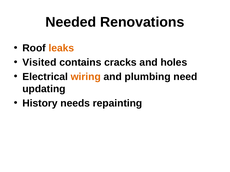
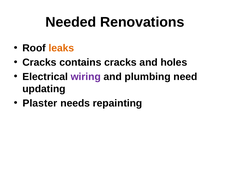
Visited: Visited -> Cracks (39, 63)
wiring colour: orange -> purple (86, 77)
History: History -> Plaster (40, 103)
